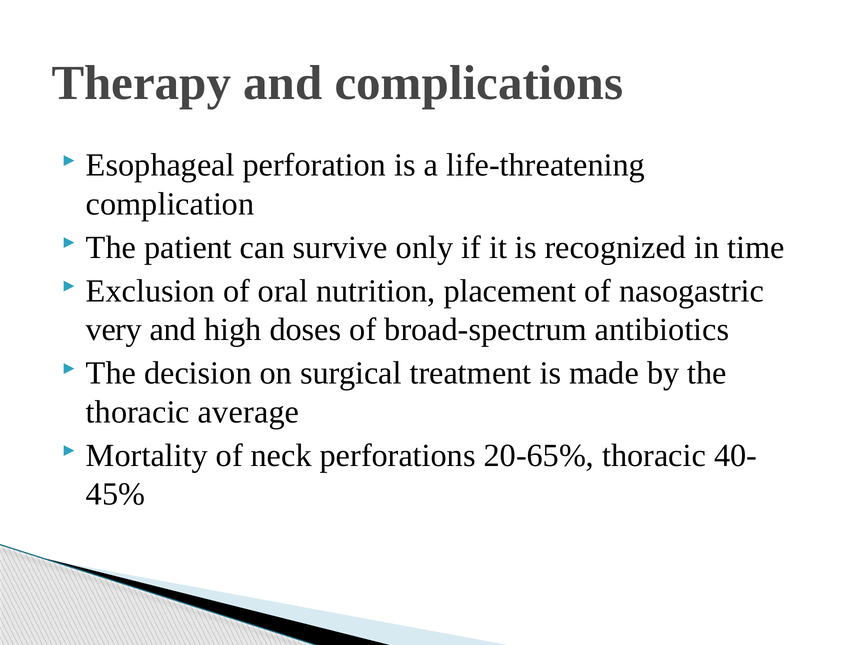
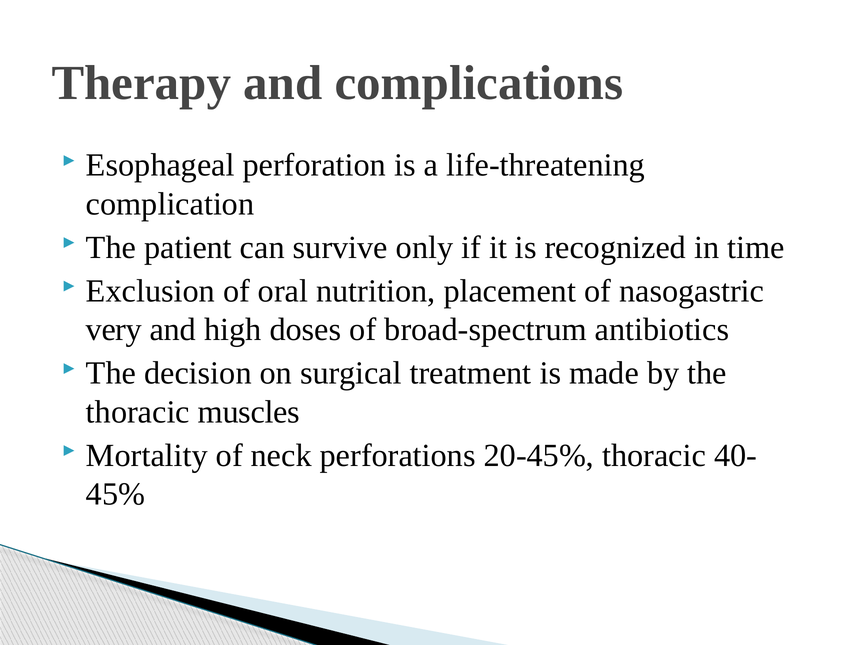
average: average -> muscles (249, 412)
20-65%: 20-65% -> 20-45% (539, 456)
